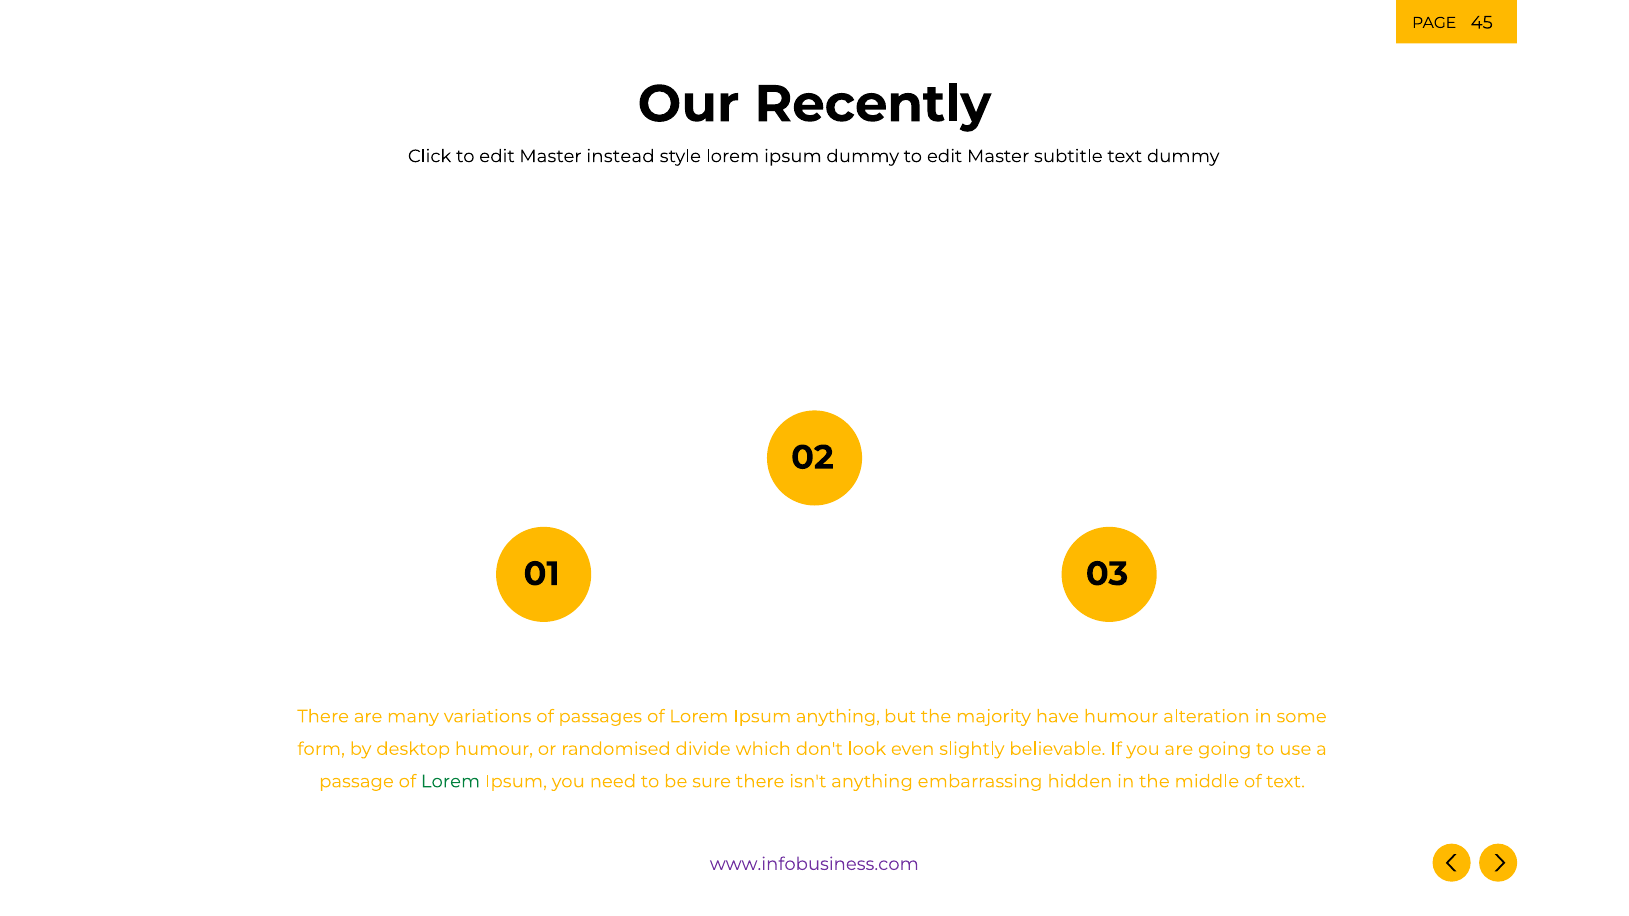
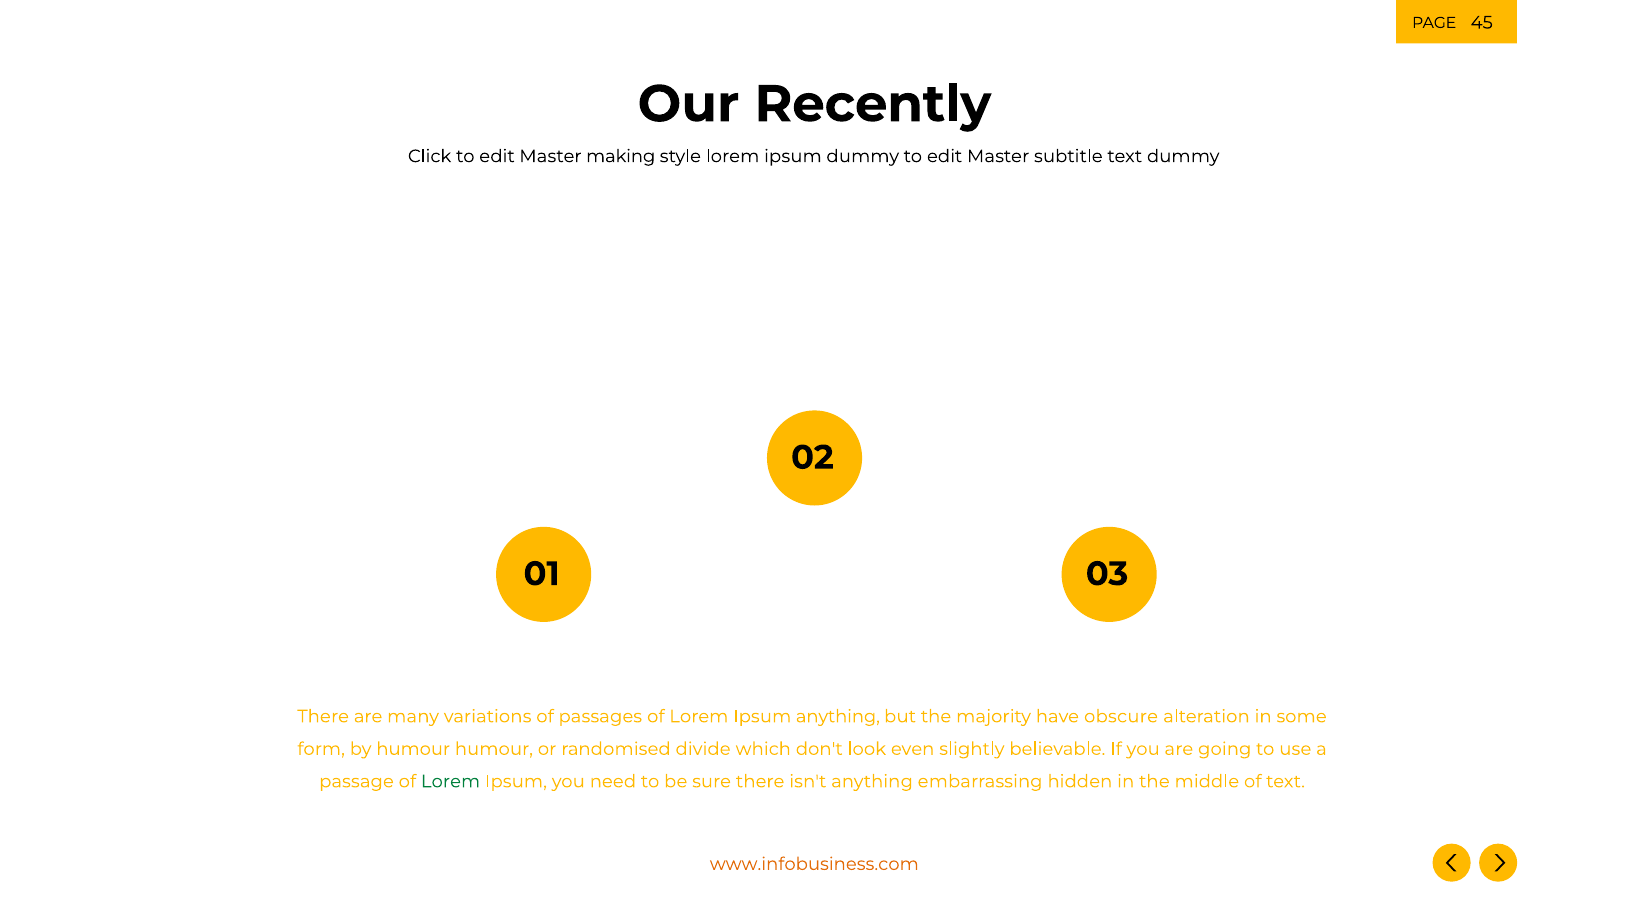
instead: instead -> making (621, 156)
have humour: humour -> obscure (1121, 717)
by desktop: desktop -> humour (413, 749)
www.infobusiness.com colour: purple -> orange (814, 864)
